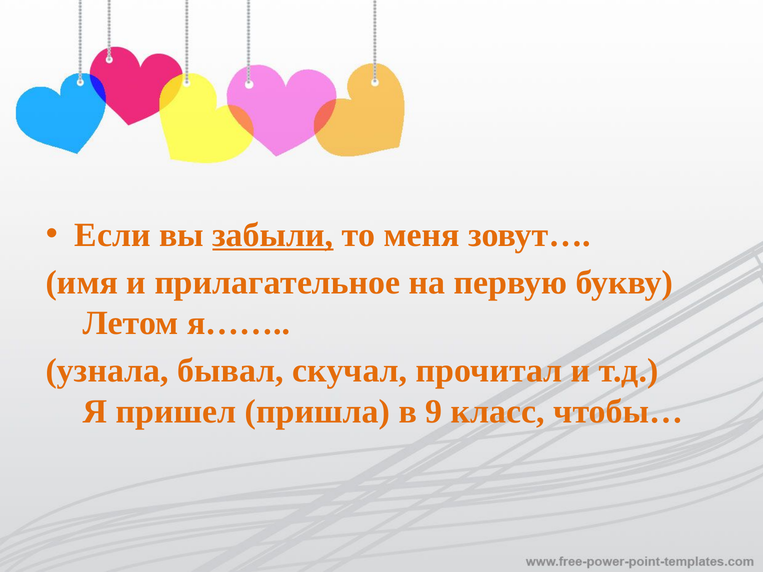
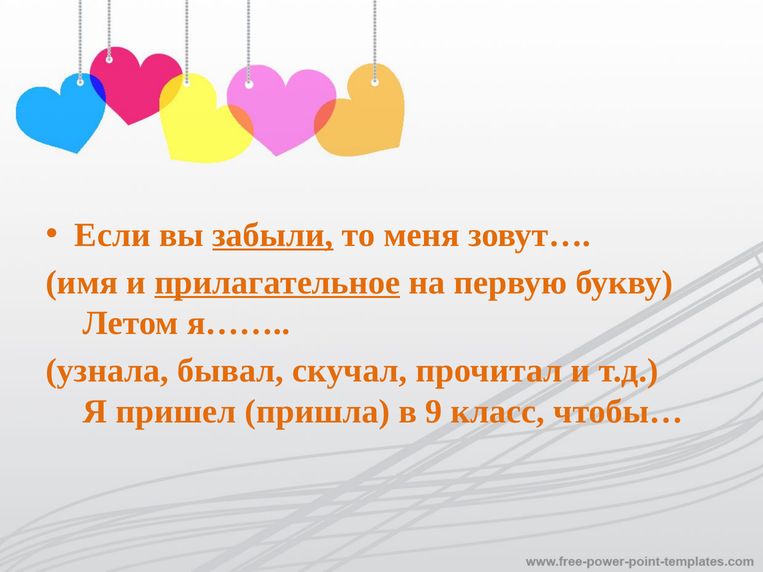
прилагательное underline: none -> present (277, 283)
